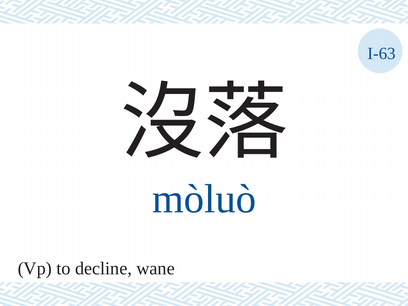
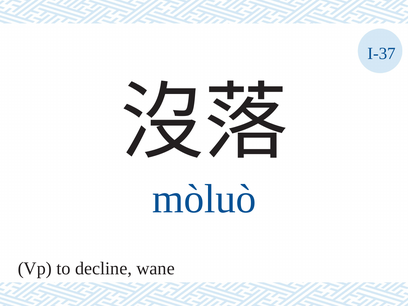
I-63: I-63 -> I-37 (382, 53)
